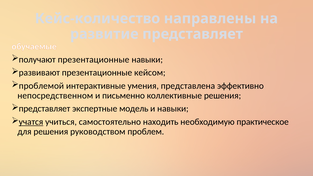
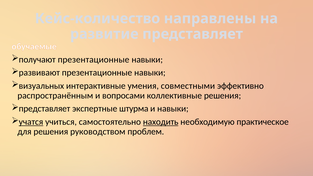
развивают презентационные кейсом: кейсом -> навыки (150, 73)
проблемой: проблемой -> визуальных (41, 86)
представлена: представлена -> совместными (188, 86)
непосредственном: непосредственном -> распространённым (55, 96)
письменно: письменно -> вопросами (124, 96)
модель: модель -> штурма (134, 109)
находить underline: none -> present (161, 122)
